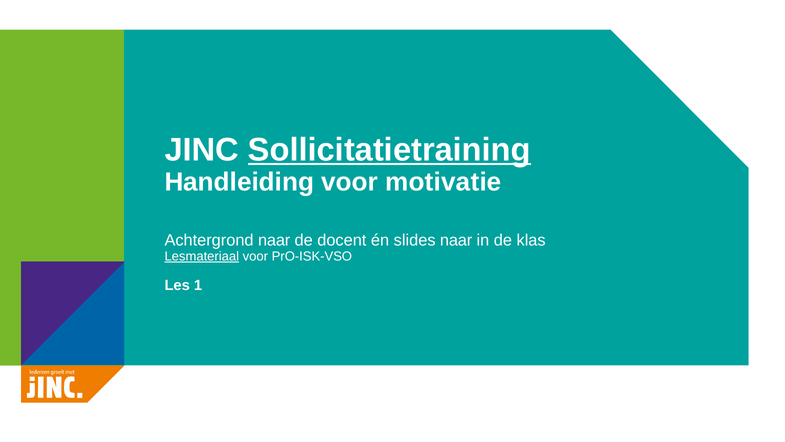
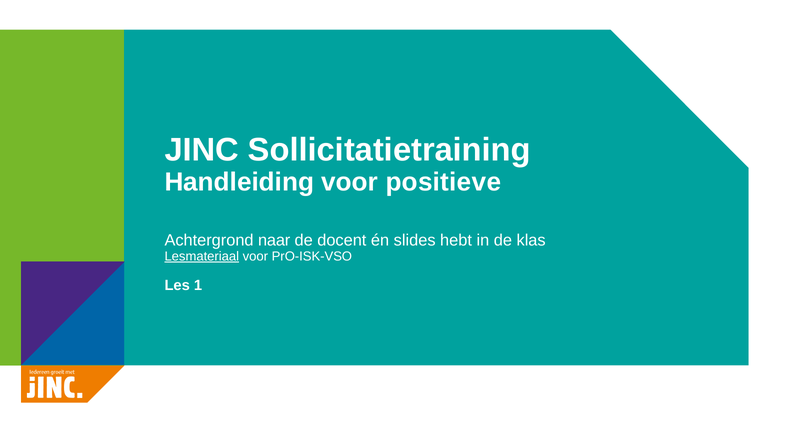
Sollicitatietraining underline: present -> none (389, 150)
motivatie: motivatie -> positieve (443, 182)
slides naar: naar -> hebt (456, 240)
